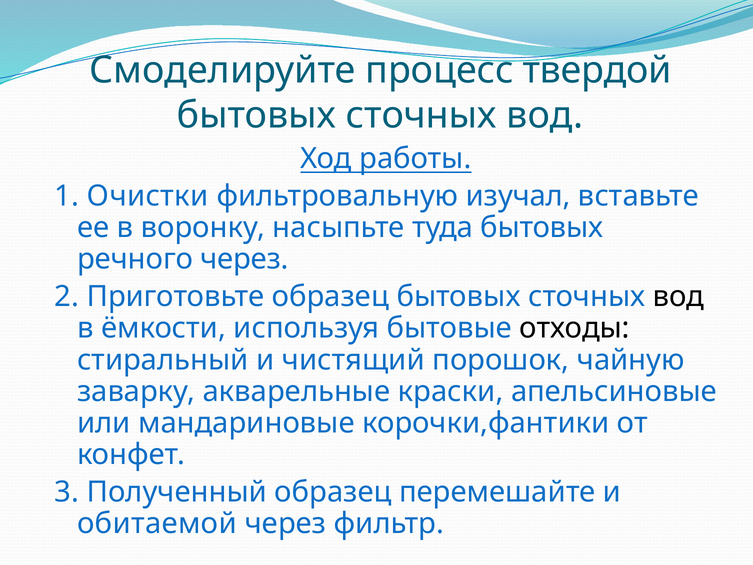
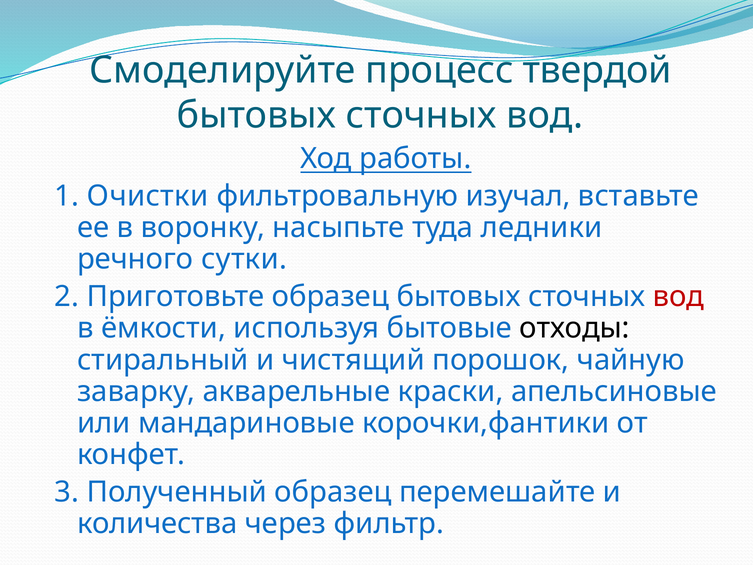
туда бытовых: бытовых -> ледники (542, 228)
речного через: через -> сутки (244, 259)
вод colour: black -> red (678, 296)
обитаемой: обитаемой -> количества (157, 523)
